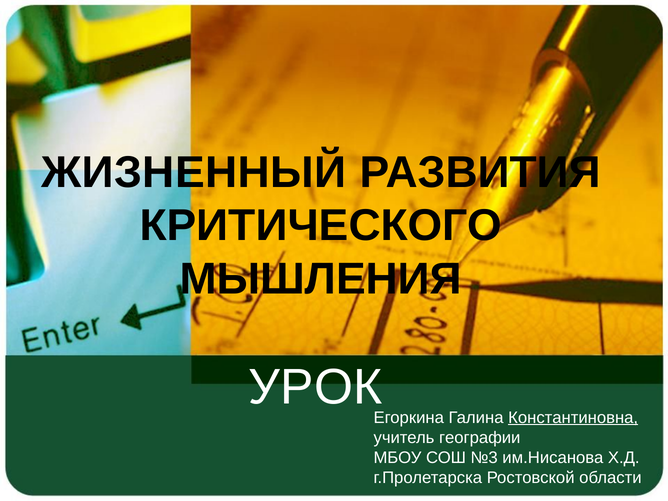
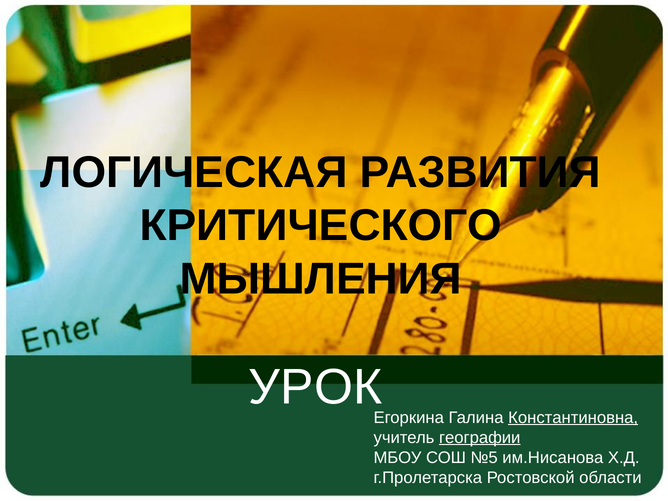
ЖИЗНЕННЫЙ: ЖИЗНЕННЫЙ -> ЛОГИЧЕСКАЯ (194, 172)
географии underline: none -> present (480, 438)
№3: №3 -> №5 (484, 458)
